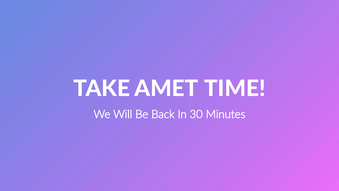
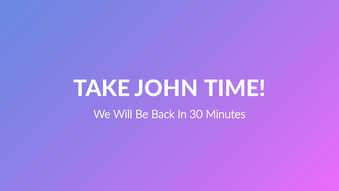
AMET: AMET -> JOHN (166, 89)
